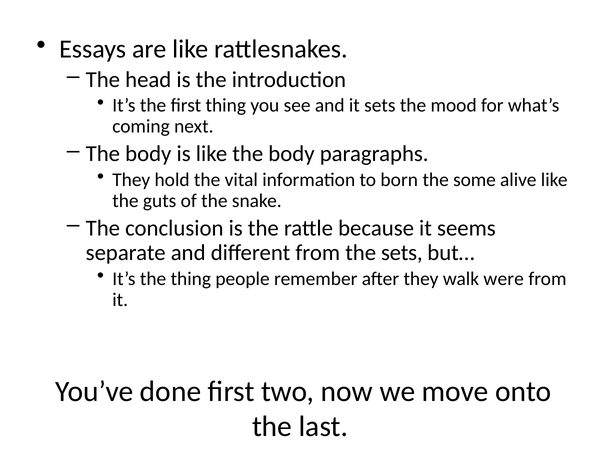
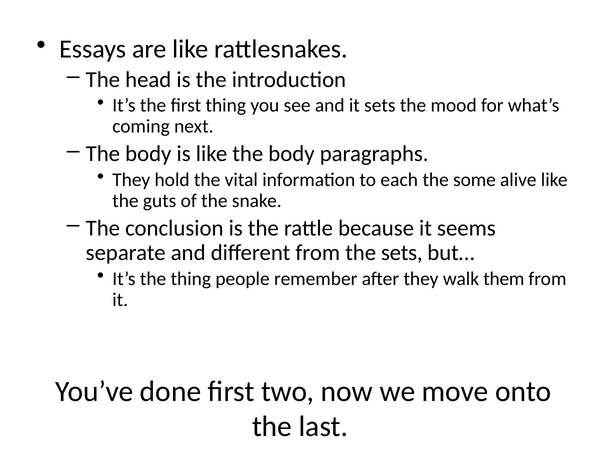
born: born -> each (399, 180)
were: were -> them (504, 279)
